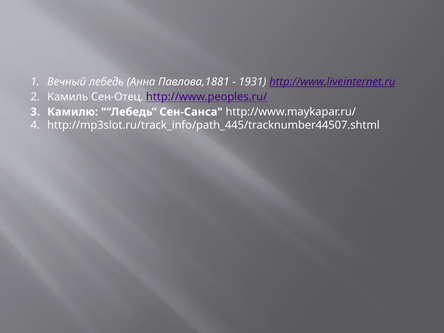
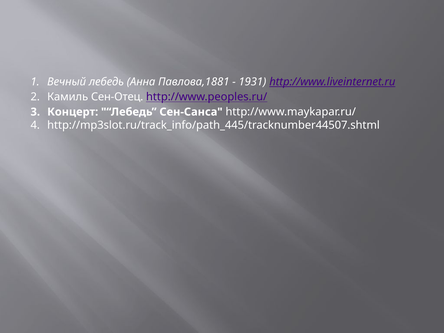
Камилю: Камилю -> Концерт (73, 112)
